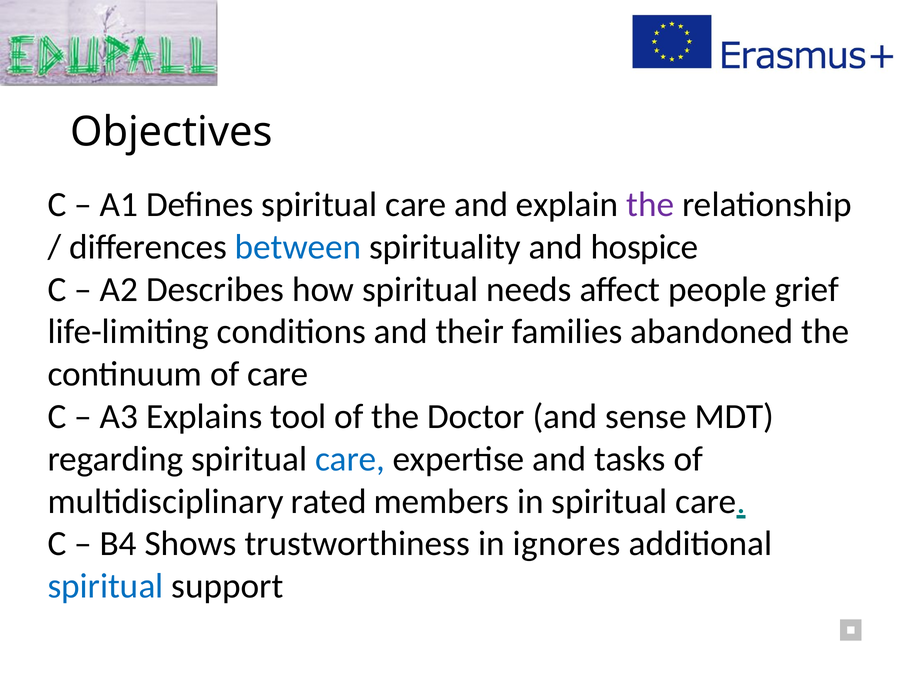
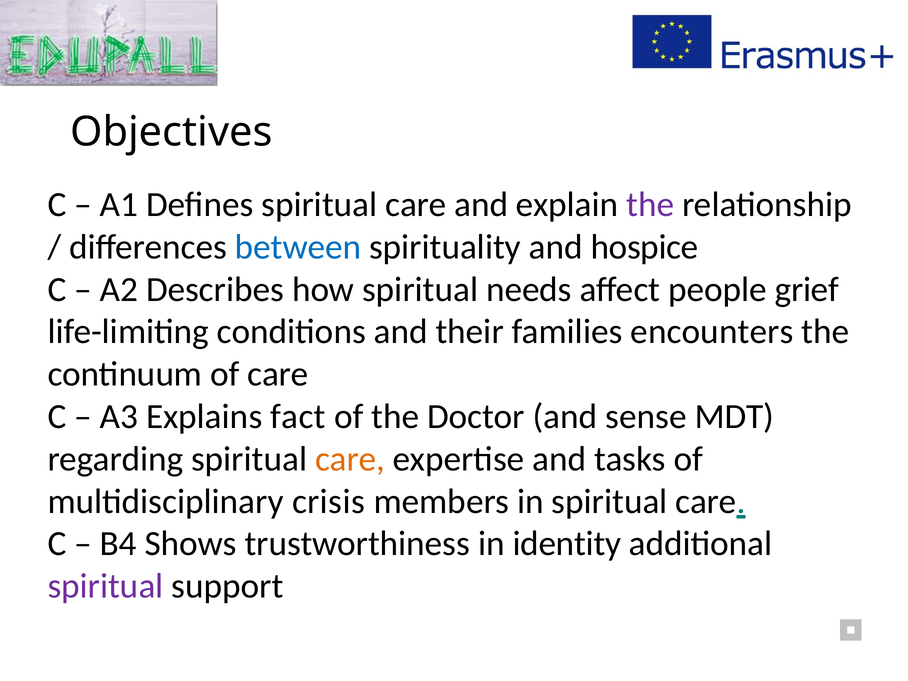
abandoned: abandoned -> encounters (712, 332)
tool: tool -> fact (298, 417)
care colour: blue -> orange (350, 459)
rated: rated -> crisis (328, 501)
ignores: ignores -> identity (567, 544)
spiritual colour: blue -> purple (106, 586)
